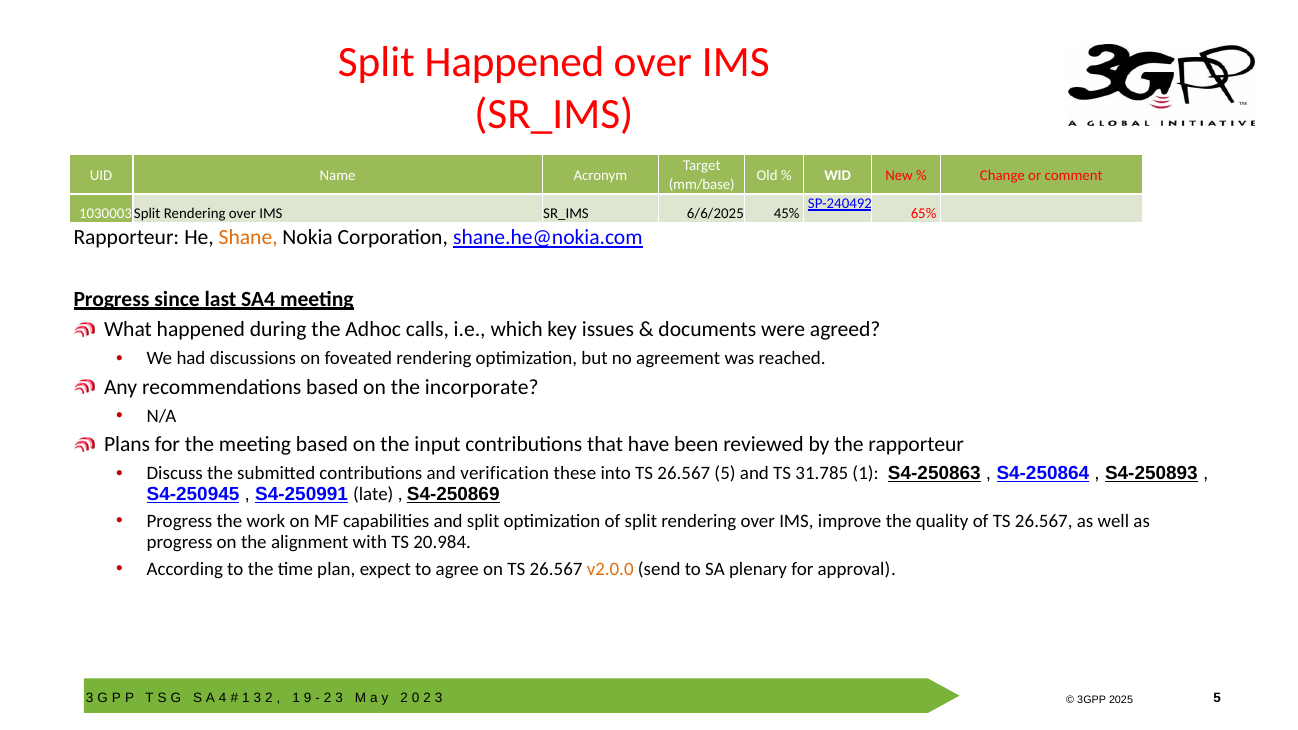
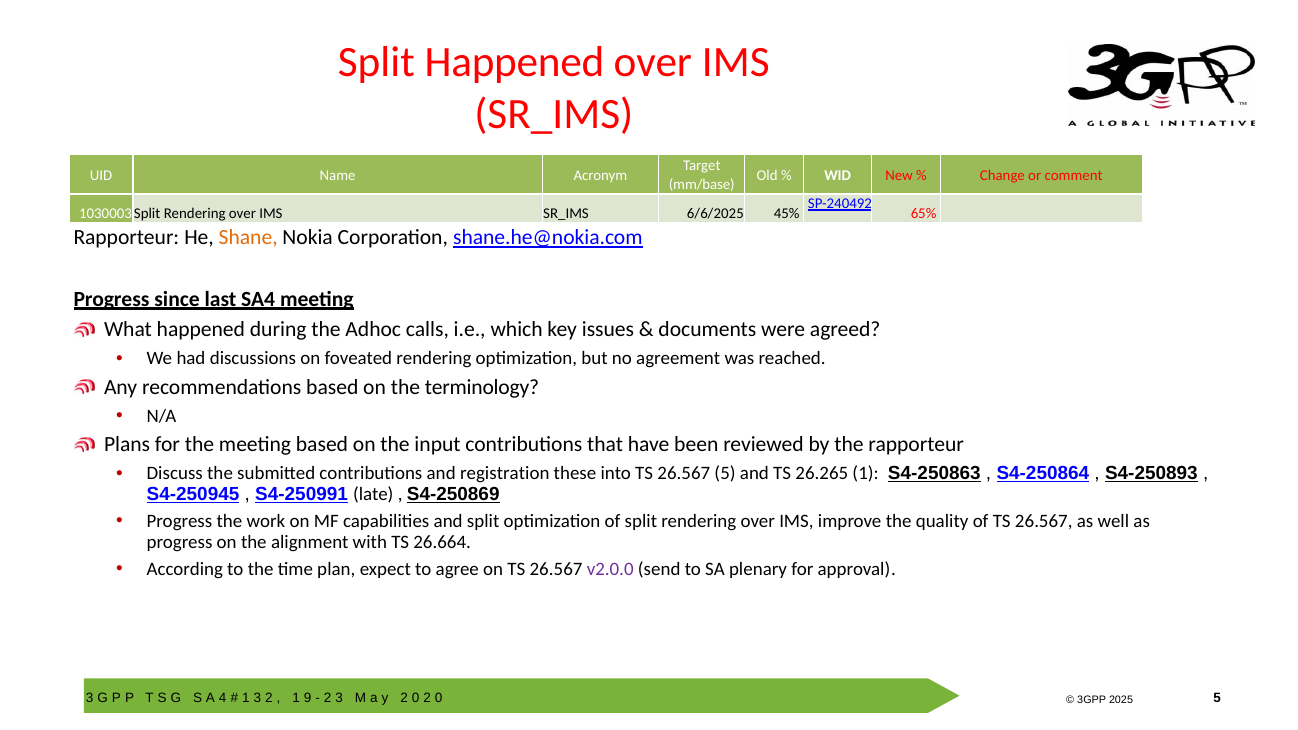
incorporate: incorporate -> terminology (482, 387)
verification: verification -> registration (505, 473)
31.785: 31.785 -> 26.265 (822, 473)
20.984: 20.984 -> 26.664 (442, 542)
v2.0.0 colour: orange -> purple (610, 569)
3: 3 -> 0 (439, 698)
